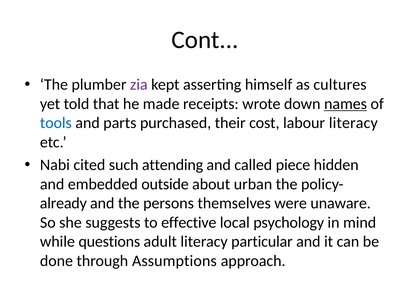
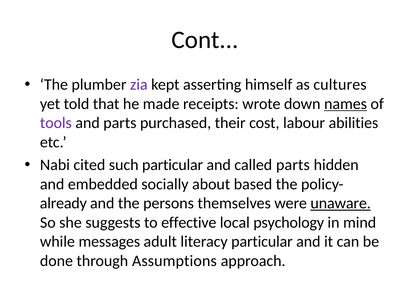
tools colour: blue -> purple (56, 123)
labour literacy: literacy -> abilities (353, 123)
such attending: attending -> particular (173, 165)
called piece: piece -> parts (293, 165)
outside: outside -> socially (165, 184)
urban: urban -> based (253, 184)
unaware underline: none -> present (341, 203)
questions: questions -> messages (109, 241)
